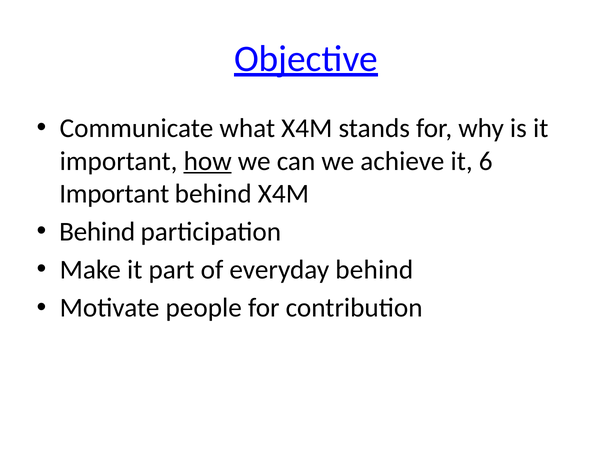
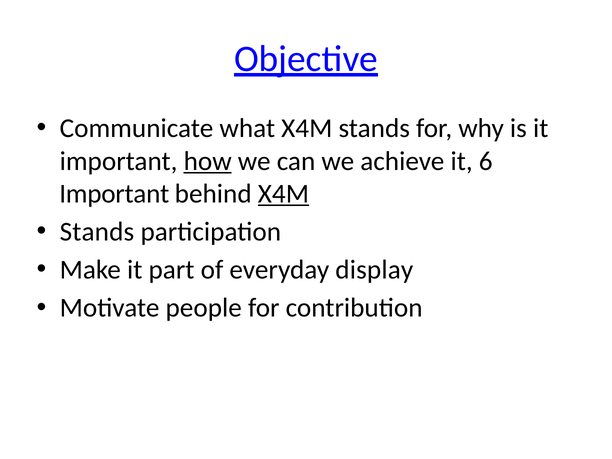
X4M underline: none -> present (283, 194)
Behind: Behind -> Stands (97, 232)
everyday behind: behind -> display (374, 270)
